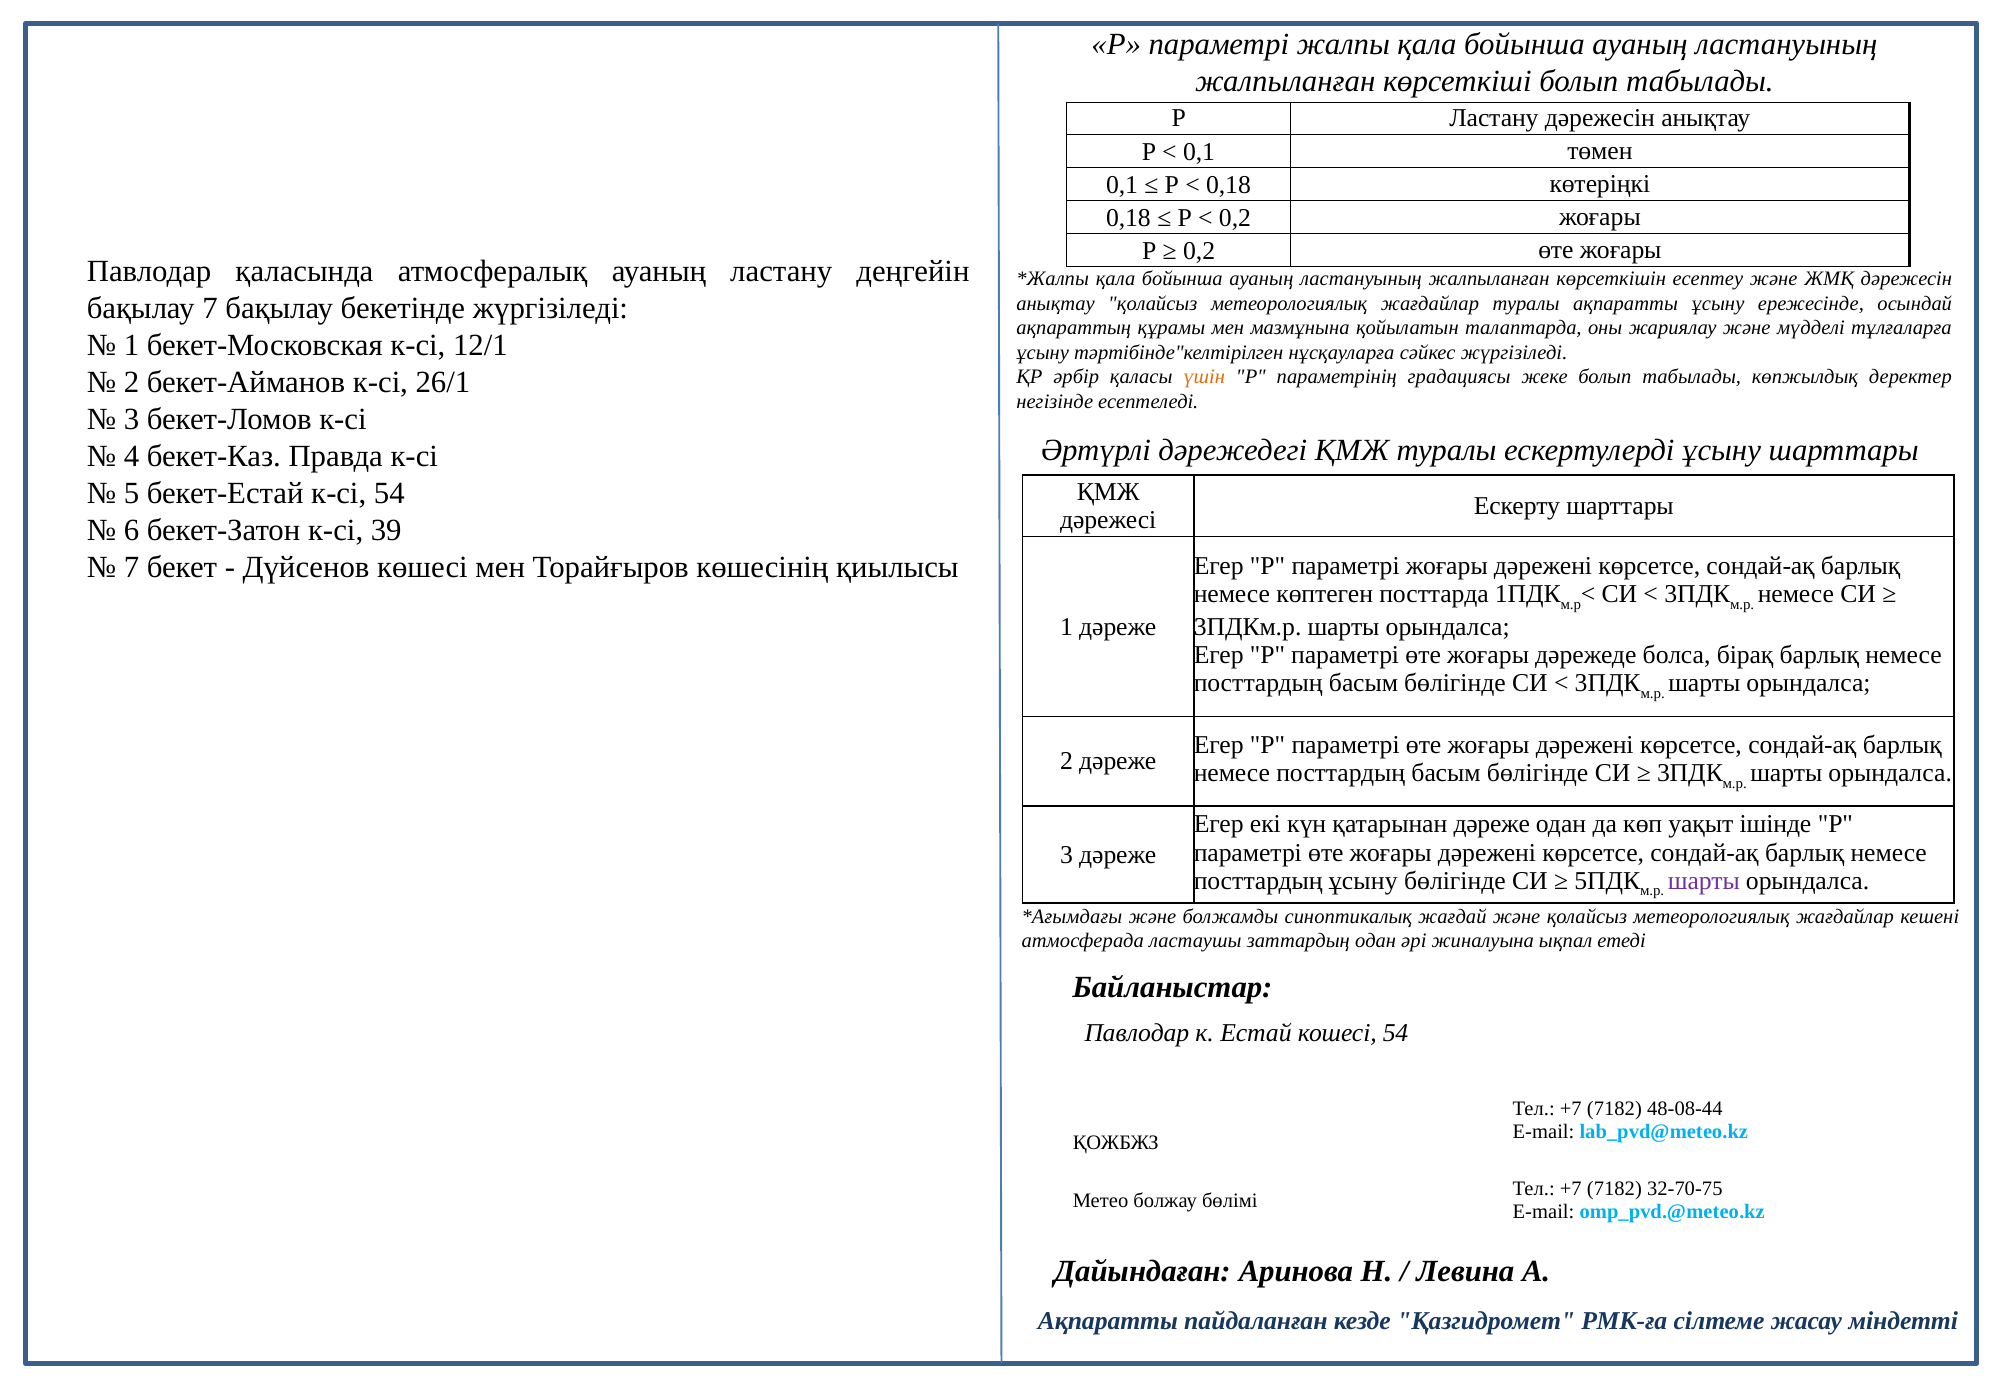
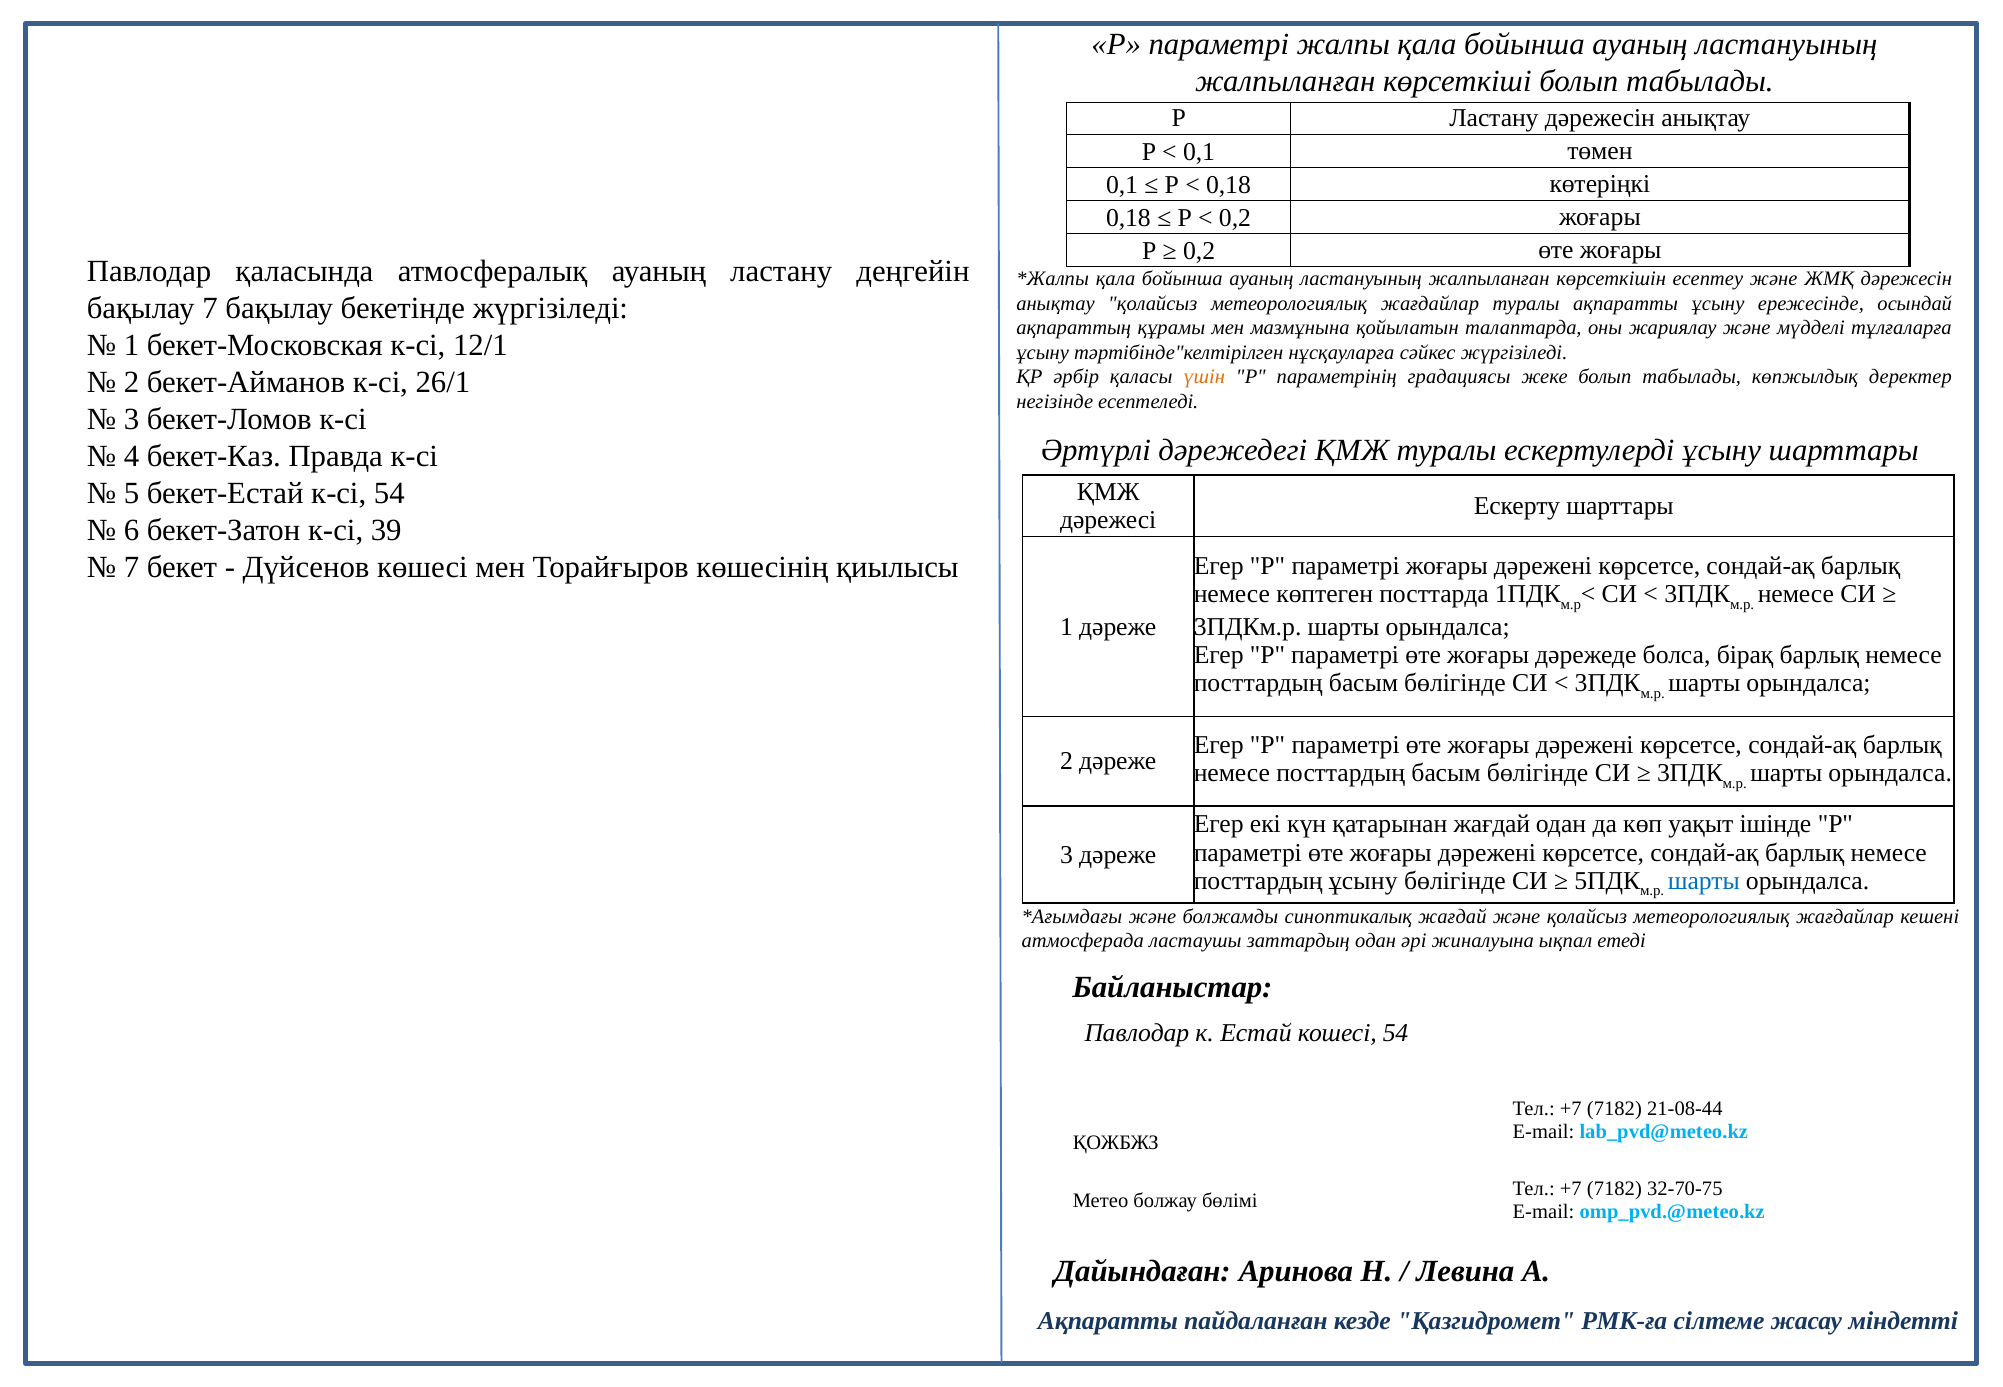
қатарынан дәреже: дәреже -> жағдай (1492, 824)
шарты colour: purple -> blue (1704, 881)
48-08-44: 48-08-44 -> 21-08-44 (1685, 1109)
